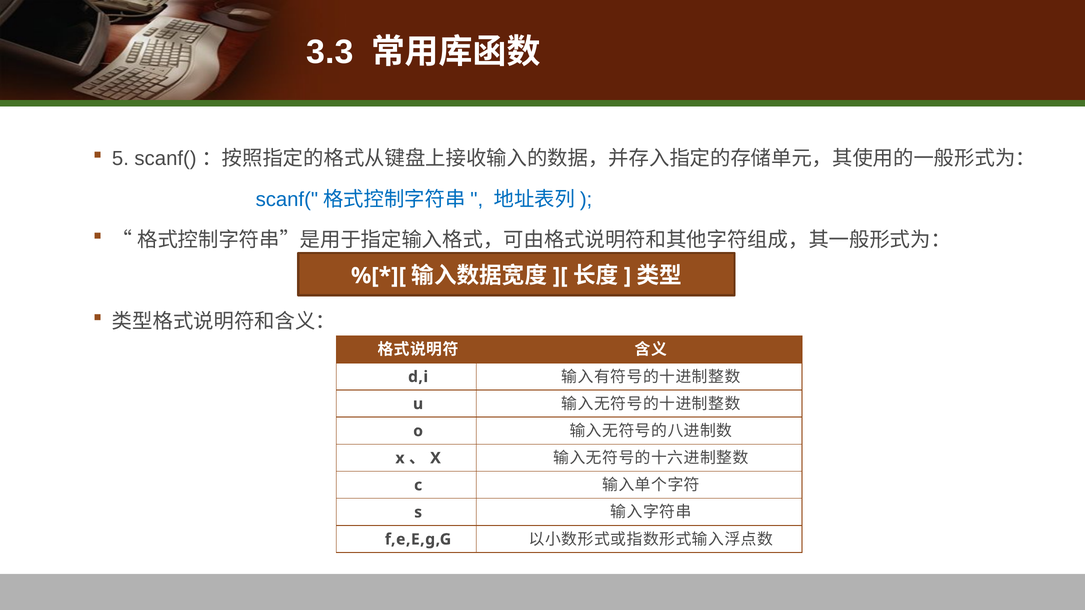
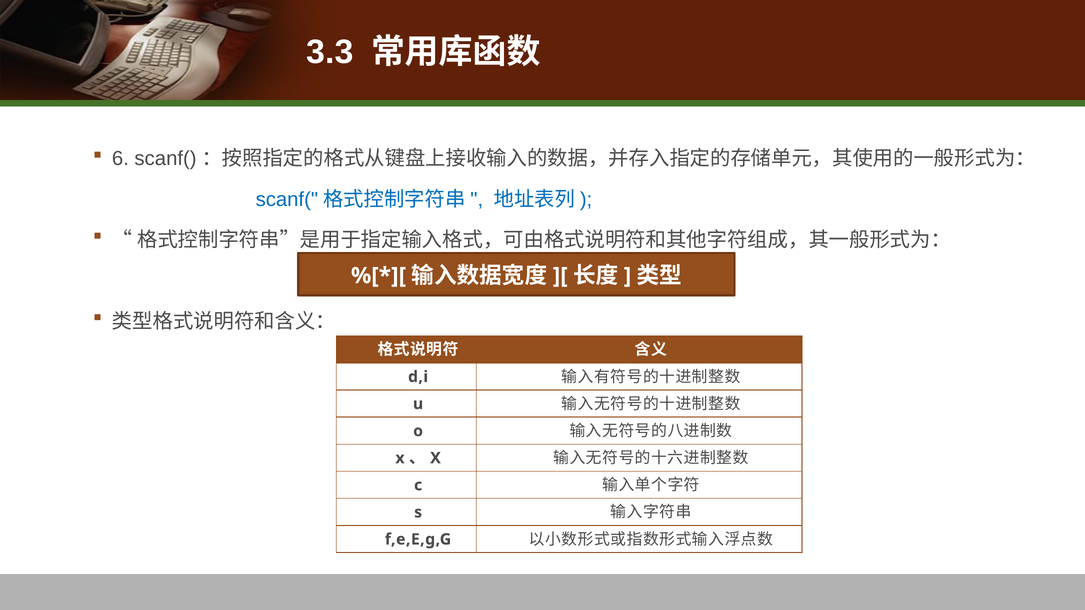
5: 5 -> 6 (120, 159)
